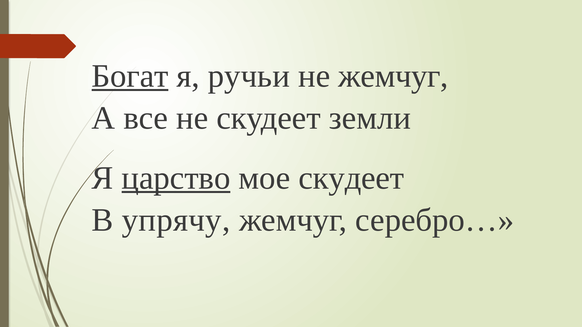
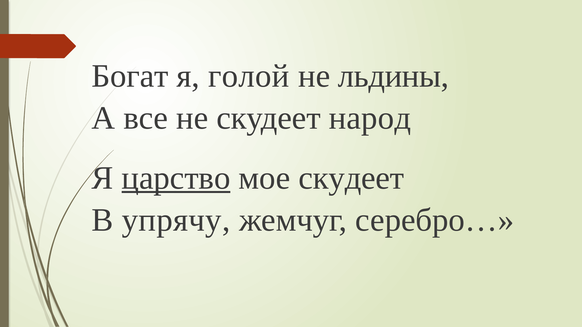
Богат underline: present -> none (130, 76)
ручьи: ручьи -> голой (249, 76)
не жемчуг: жемчуг -> льдины (393, 76)
земли: земли -> народ (370, 118)
